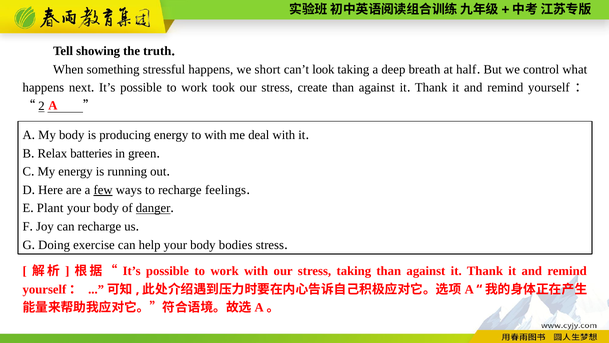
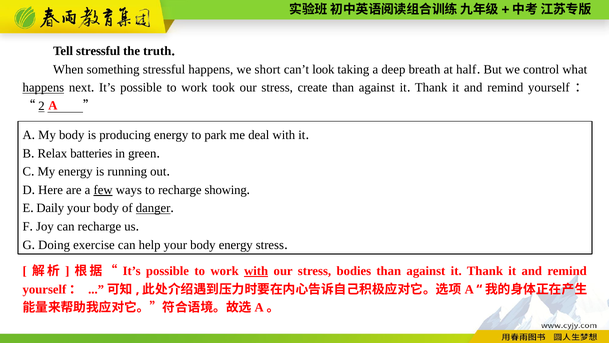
Tell showing: showing -> stressful (98, 51)
happens underline: none -> present (43, 88)
to with: with -> park (216, 135)
feelings: feelings -> showing (226, 190)
Plant: Plant -> Daily (50, 208)
body bodies: bodies -> energy (236, 245)
with underline: none -> present (256, 271)
stress taking: taking -> bodies (354, 271)
